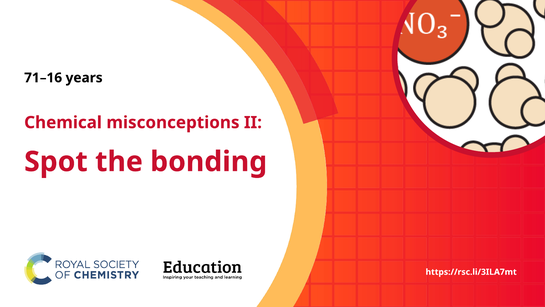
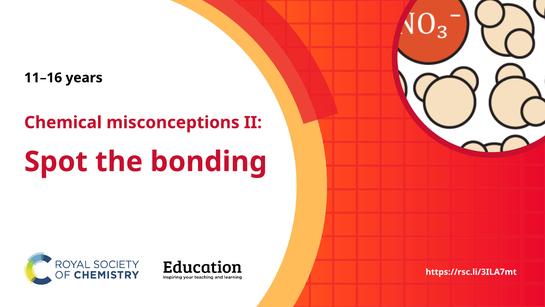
71–16: 71–16 -> 11–16 (43, 78)
